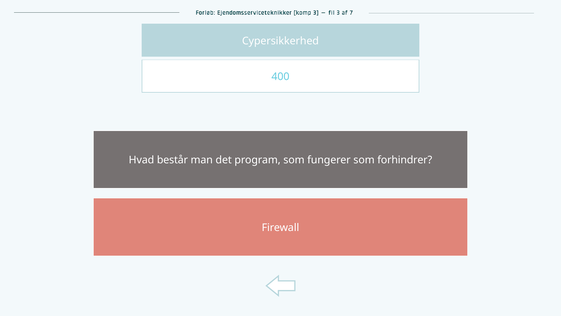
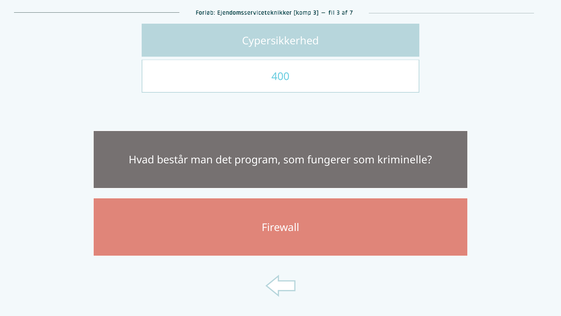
forhindrer: forhindrer -> kriminelle (405, 160)
